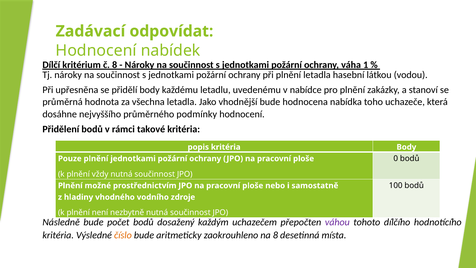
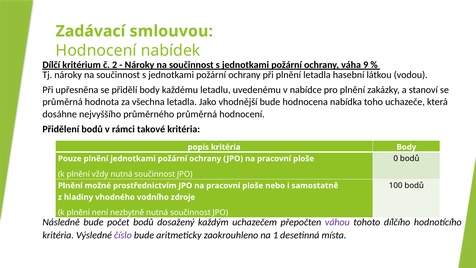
odpovídat: odpovídat -> smlouvou (171, 31)
č 8: 8 -> 2 (115, 65)
1: 1 -> 9 (366, 65)
průměrného podmínky: podmínky -> průměrná (197, 114)
číslo colour: orange -> purple (123, 235)
na 8: 8 -> 1 (275, 235)
